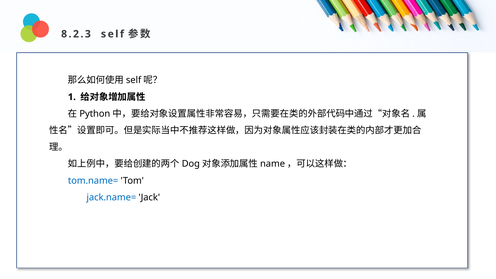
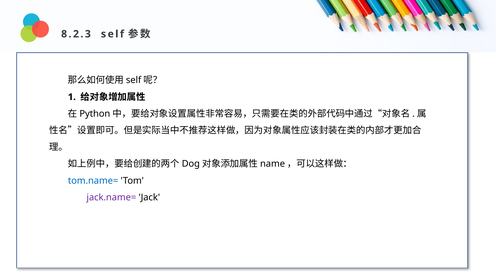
jack.name= colour: blue -> purple (111, 197)
